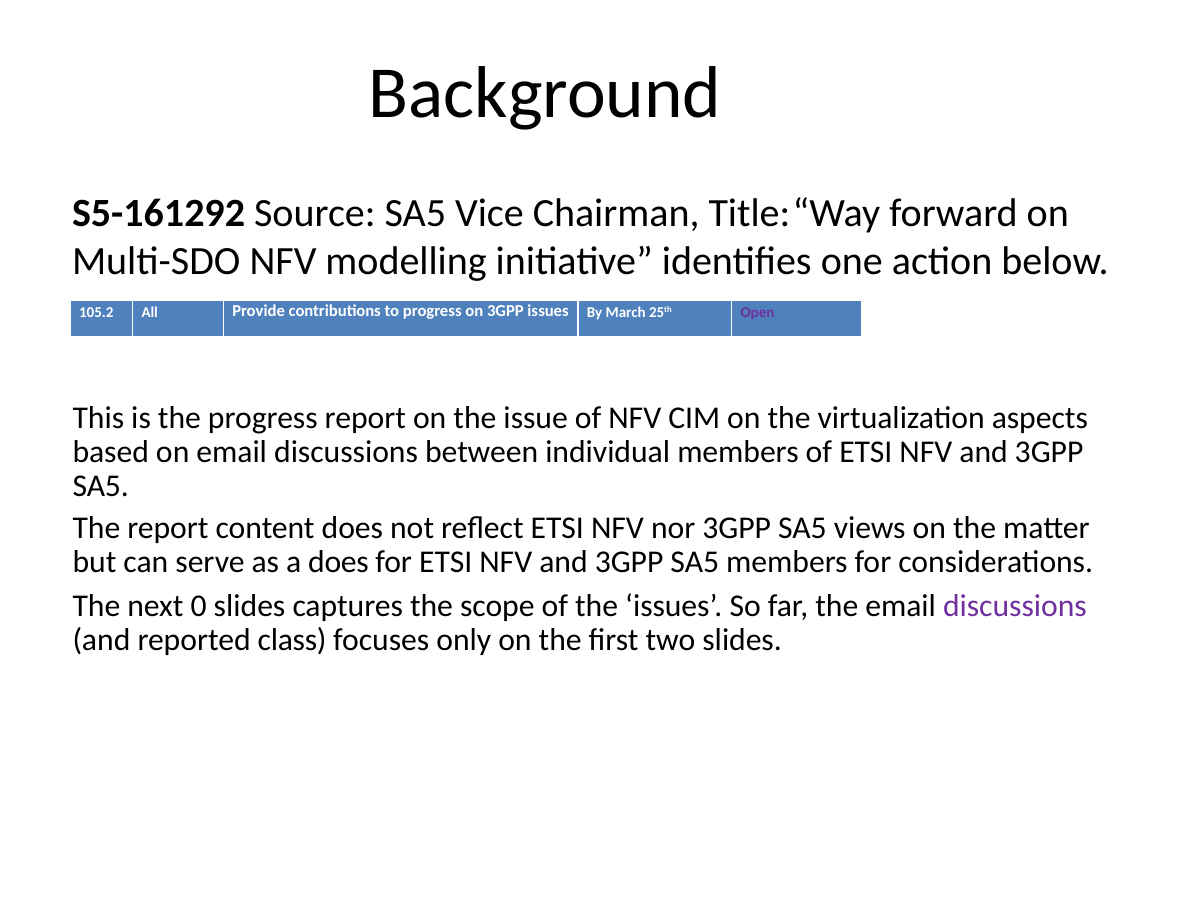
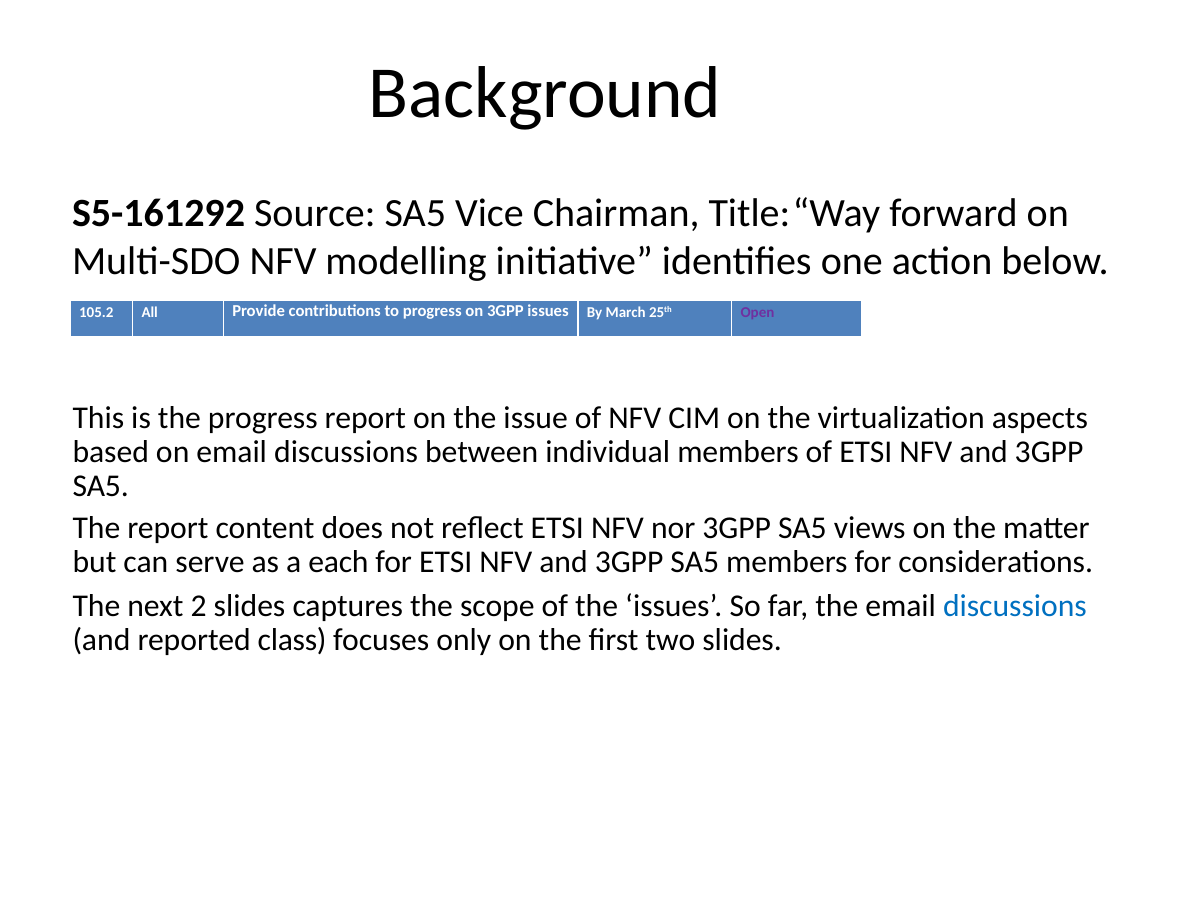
a does: does -> each (338, 562)
0: 0 -> 2 (199, 606)
discussions colour: purple -> blue (1015, 606)
